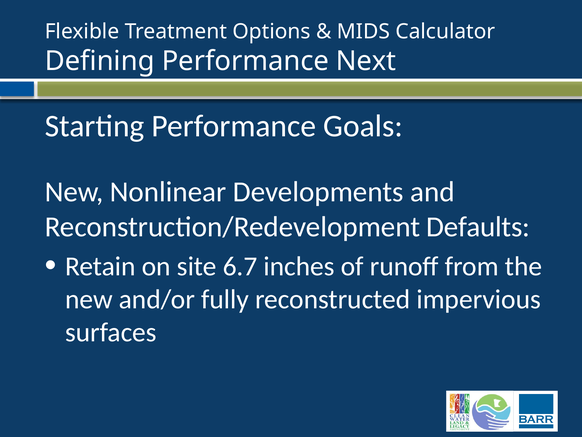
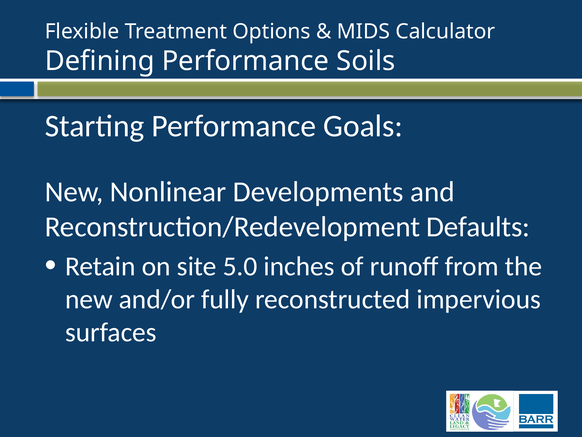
Next: Next -> Soils (366, 61)
6.7: 6.7 -> 5.0 (240, 266)
